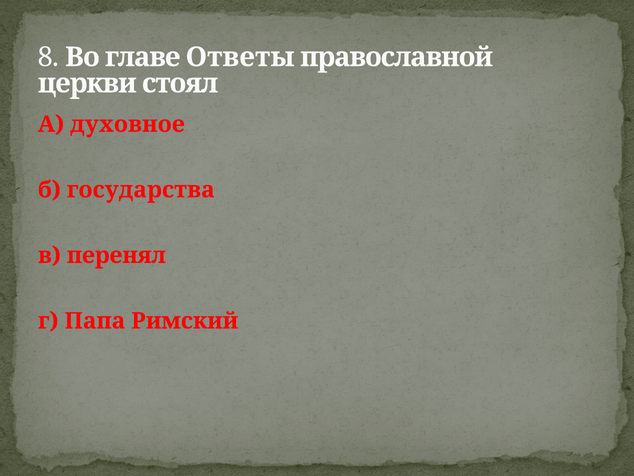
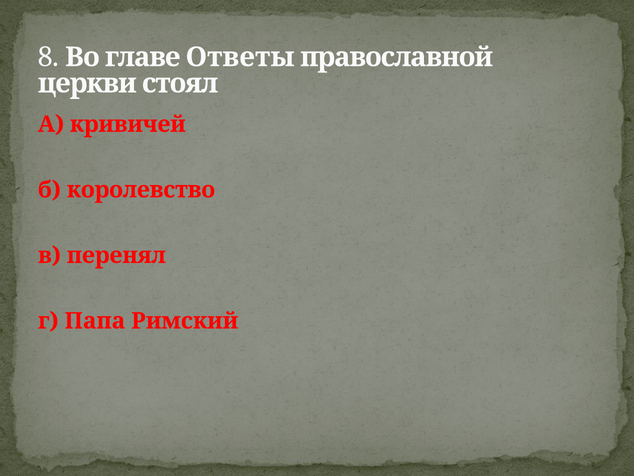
духовное: духовное -> кривичей (128, 124)
государства: государства -> королевство (141, 190)
